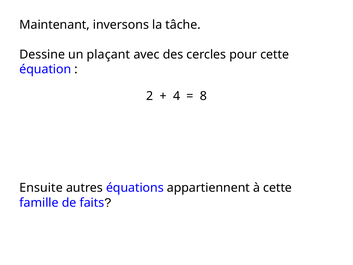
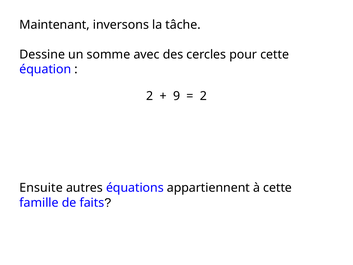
plaçant: plaçant -> somme (108, 54)
4: 4 -> 9 (177, 96)
8: 8 -> 2 (203, 96)
